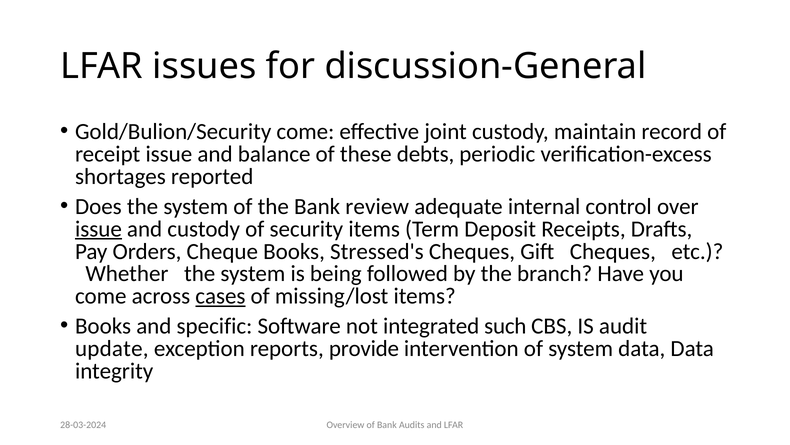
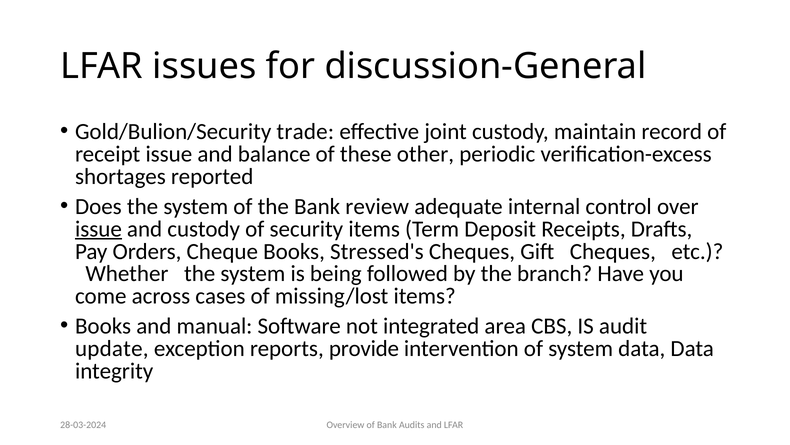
Gold/Bulion/Security come: come -> trade (305, 132)
debts: debts -> other (425, 154)
cases underline: present -> none (220, 296)
specific: specific -> manual (214, 326)
such: such -> area (505, 326)
